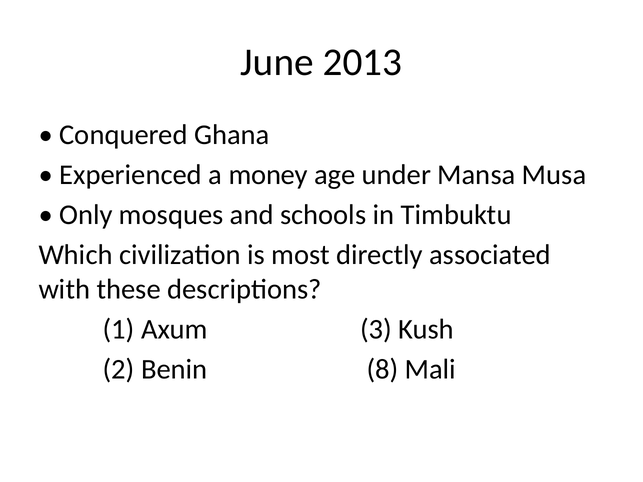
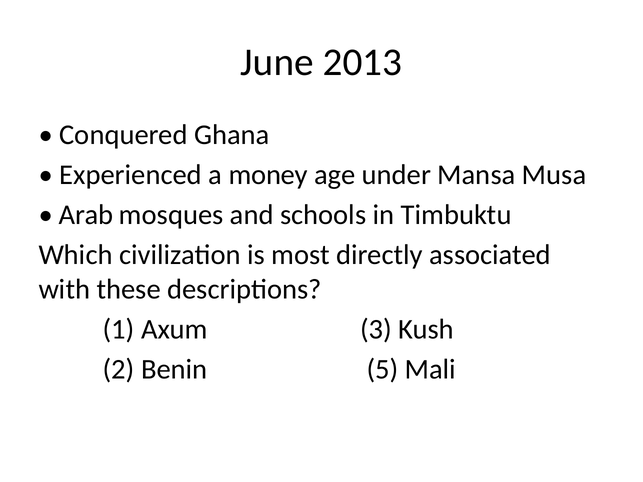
Only: Only -> Arab (86, 215)
8: 8 -> 5 (382, 369)
